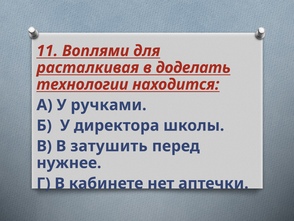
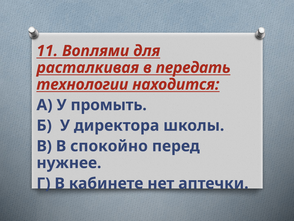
доделать: доделать -> передать (193, 68)
ручками: ручками -> промыть (109, 105)
затушить: затушить -> спокойно (109, 146)
